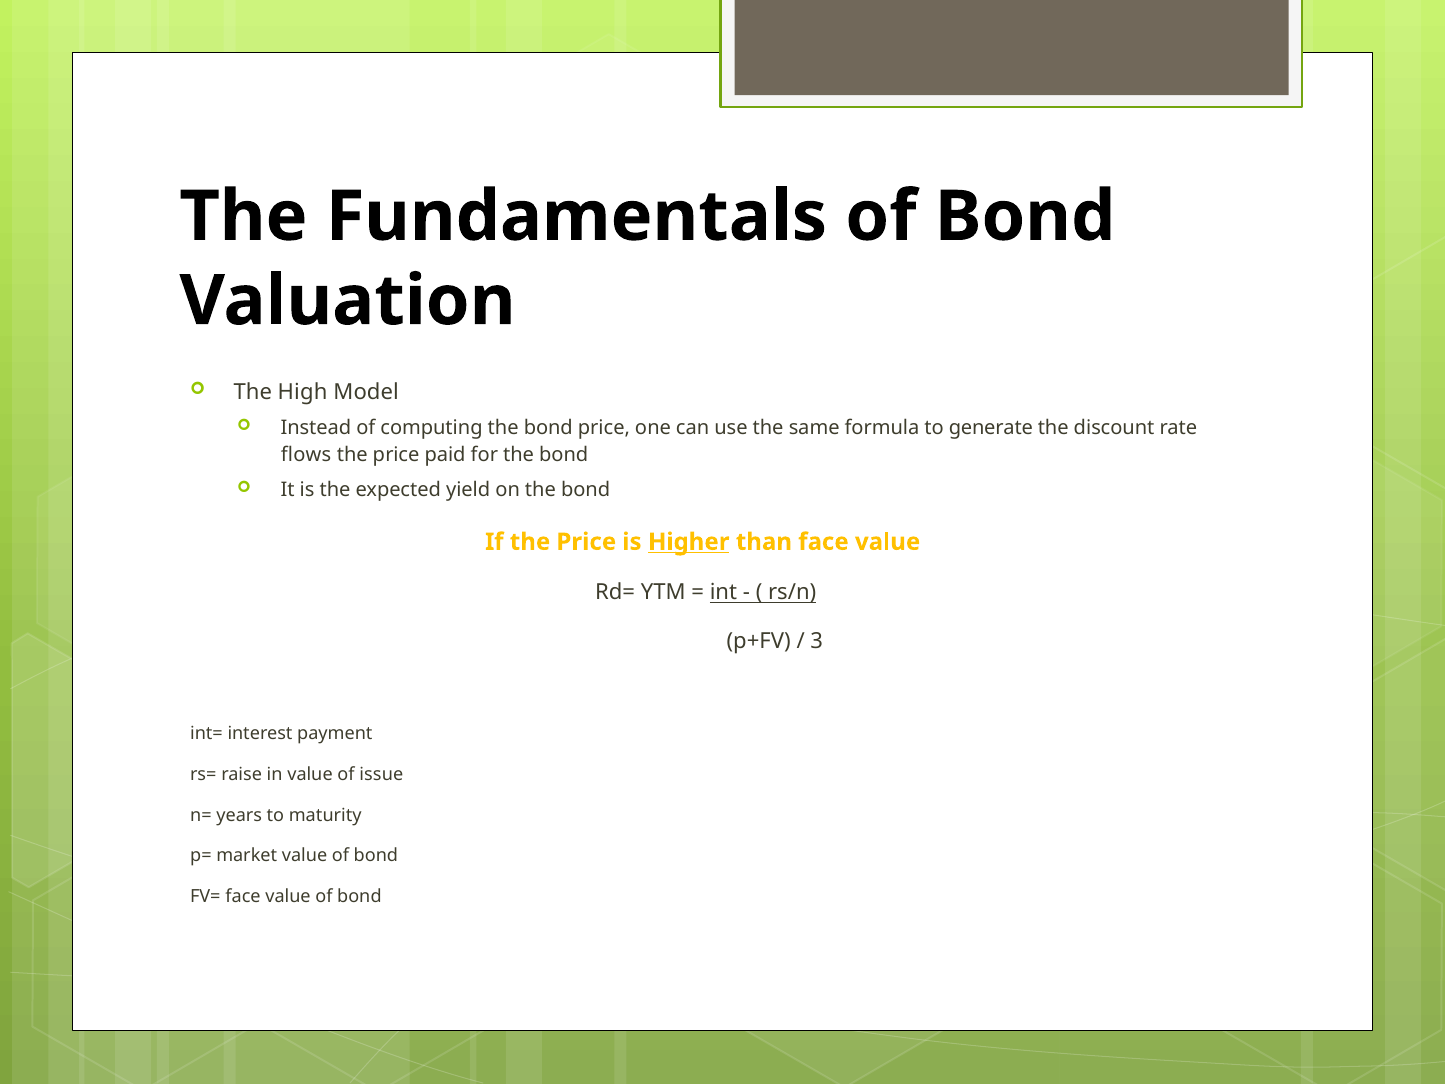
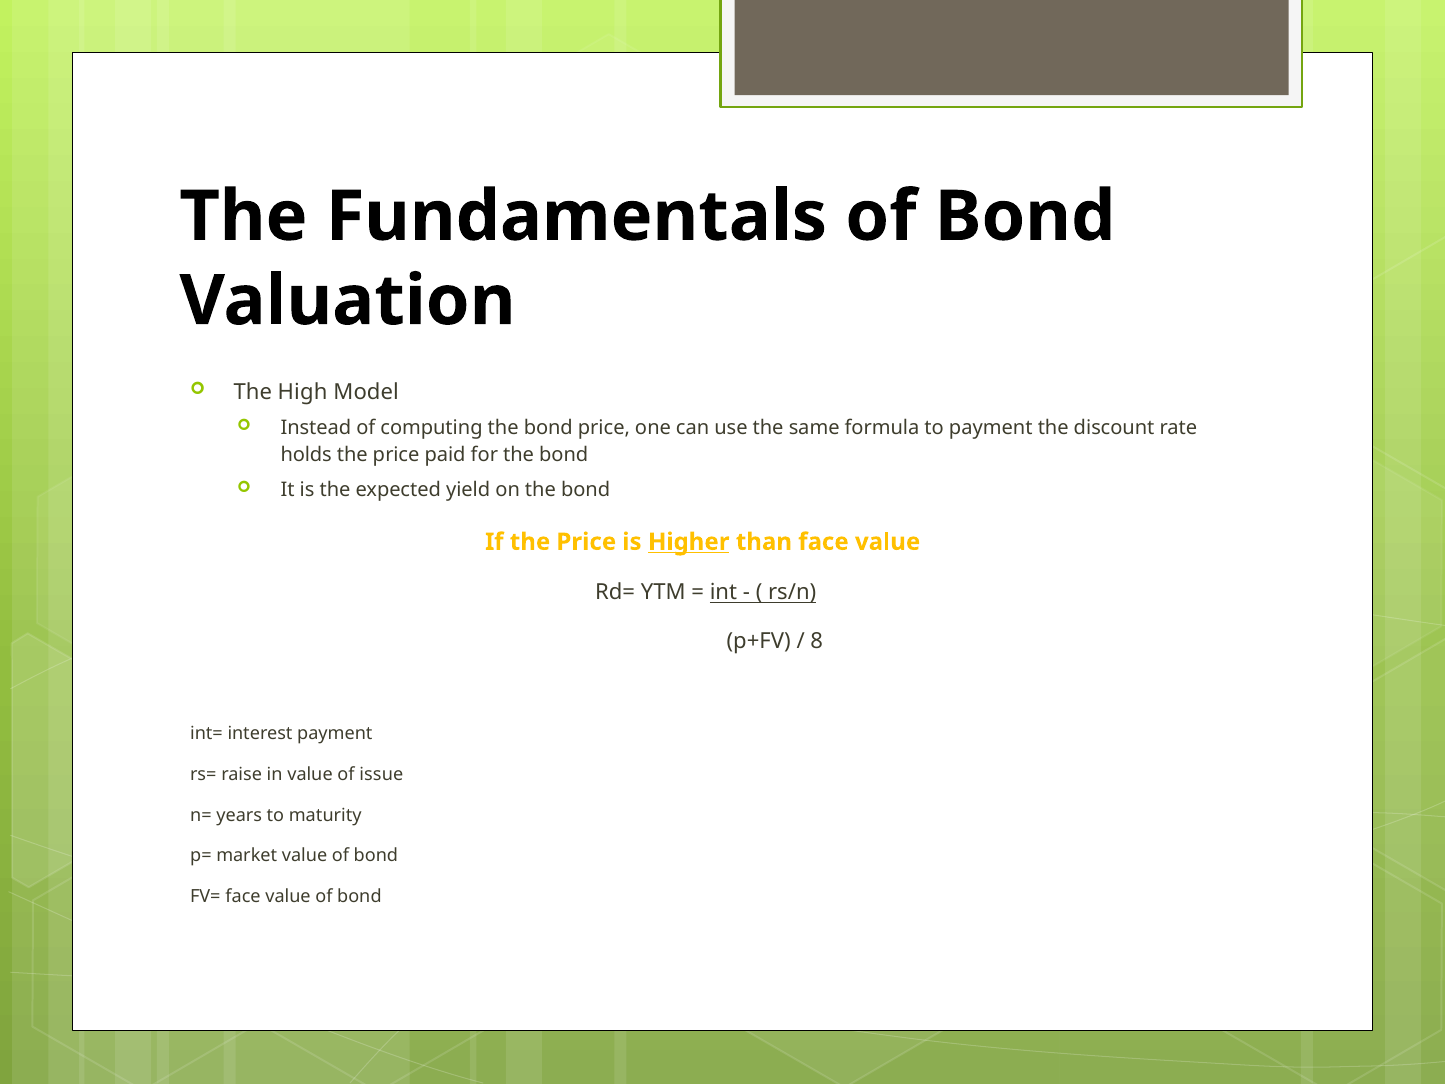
to generate: generate -> payment (991, 428)
flows: flows -> holds (306, 455)
3: 3 -> 8 (817, 642)
